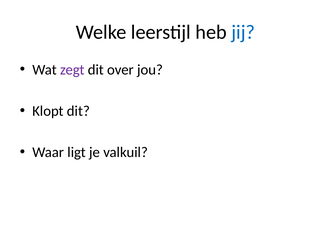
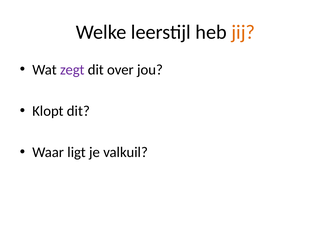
jij colour: blue -> orange (243, 32)
